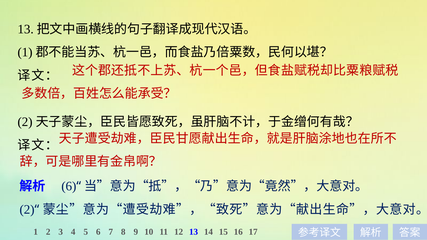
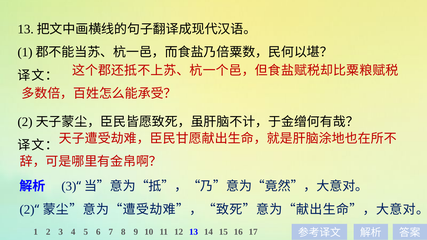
6: 6 -> 3 (69, 187)
